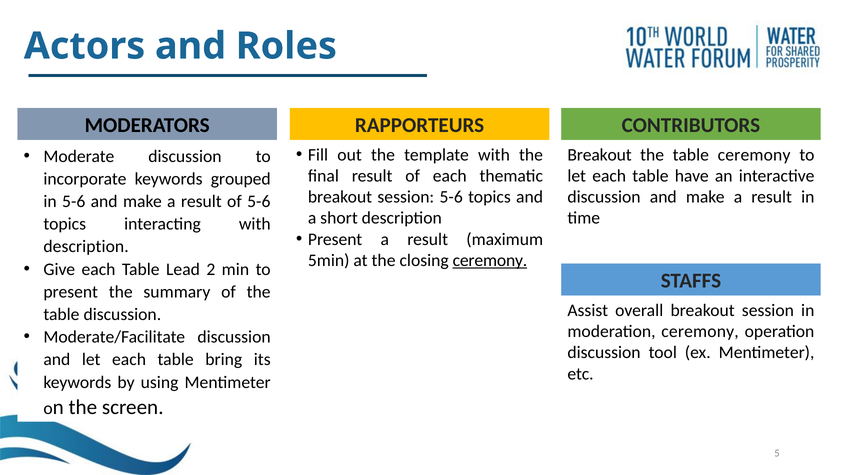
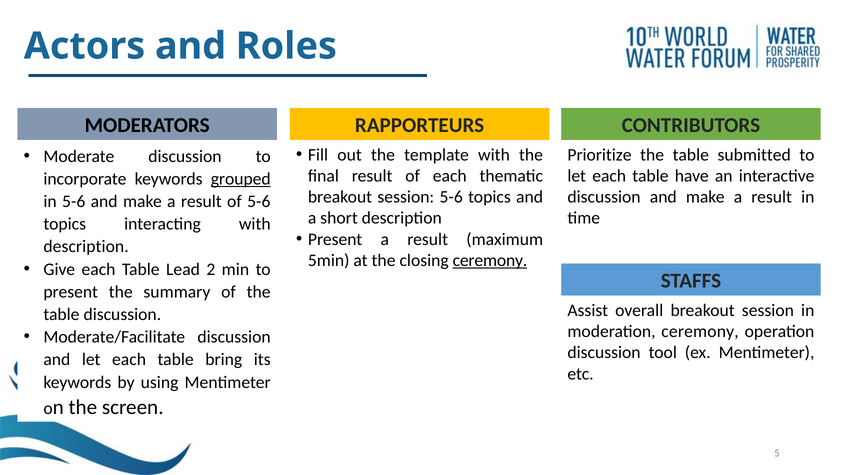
Breakout: Breakout -> Prioritize (599, 155)
table ceremony: ceremony -> submitted (754, 155)
grouped underline: none -> present (241, 179)
